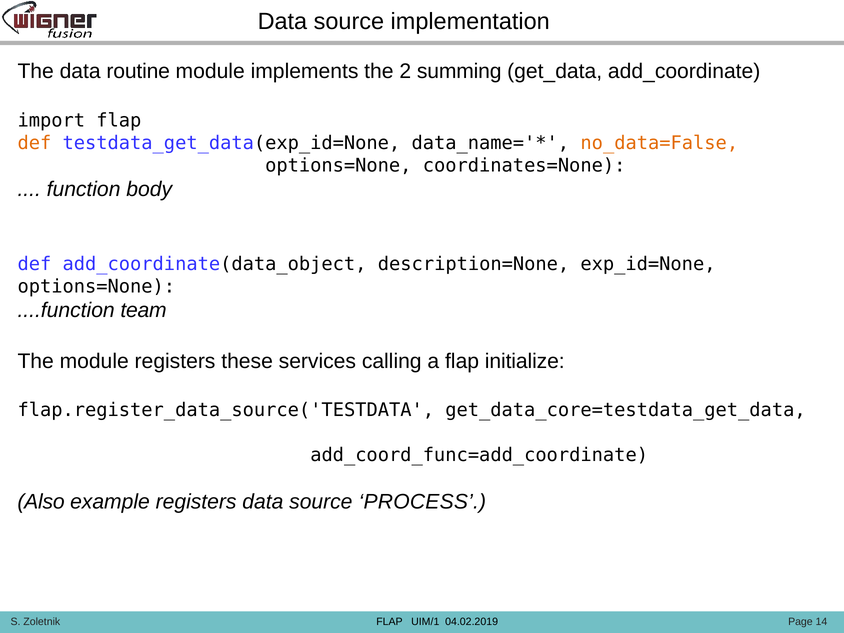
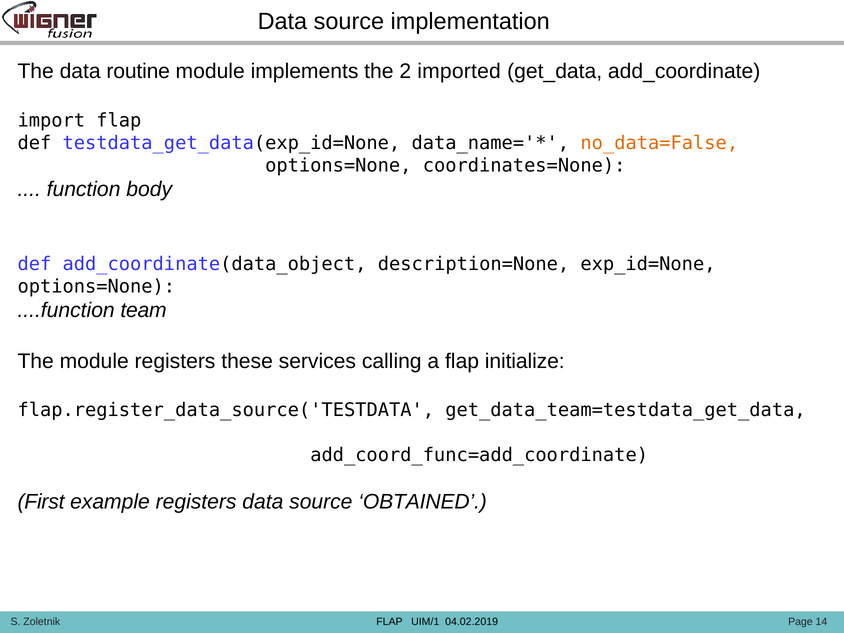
summing: summing -> imported (459, 71)
def colour: orange -> black (34, 143)
get_data_core=testdata_get_data: get_data_core=testdata_get_data -> get_data_team=testdata_get_data (625, 410)
Also: Also -> First (41, 502)
PROCESS: PROCESS -> OBTAINED (423, 502)
